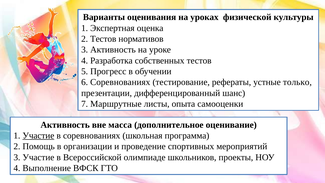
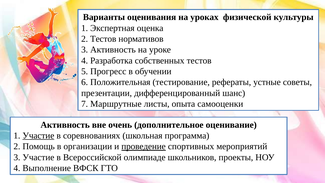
6 Соревнованиях: Соревнованиях -> Положительная (120, 82)
только: только -> советы (297, 82)
масса: масса -> очень (120, 125)
проведение underline: none -> present (144, 146)
